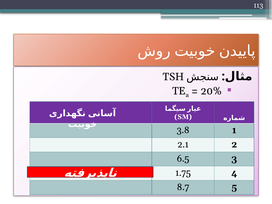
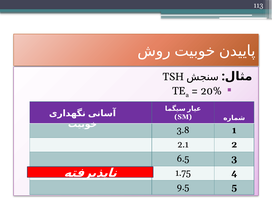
8.7: 8.7 -> 9.5 (183, 187)
